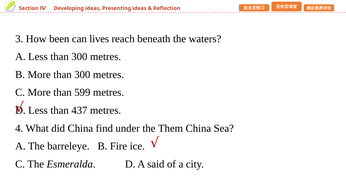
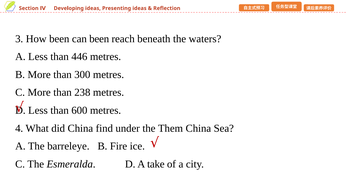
can lives: lives -> been (99, 39)
Less than 300: 300 -> 446 (79, 57)
599: 599 -> 238 (82, 93)
437: 437 -> 600 (79, 111)
said: said -> take (156, 165)
